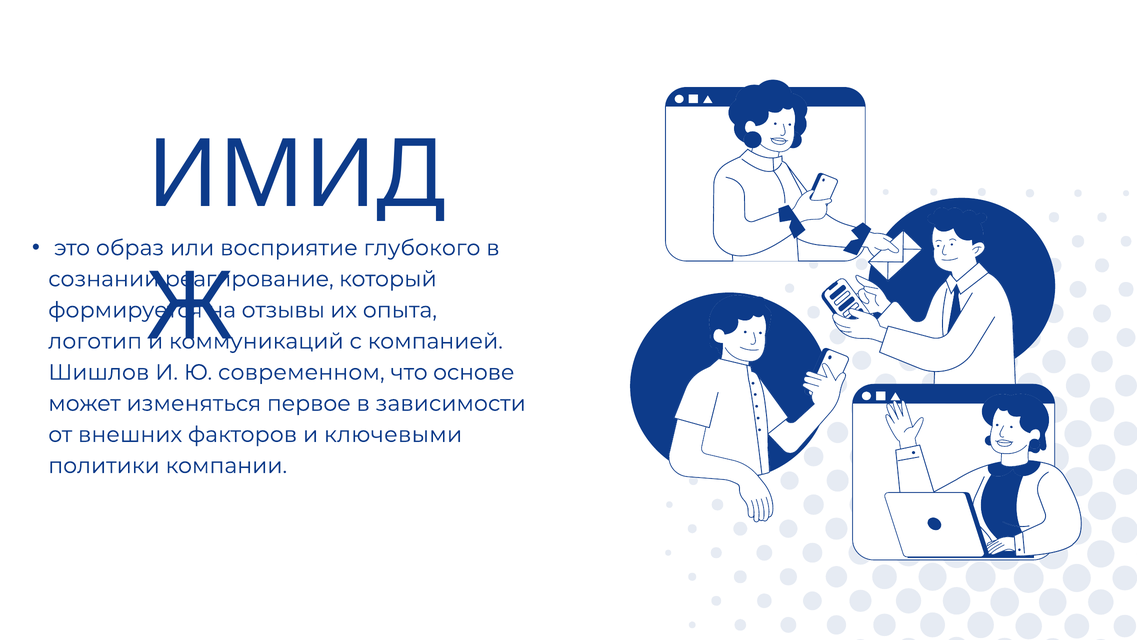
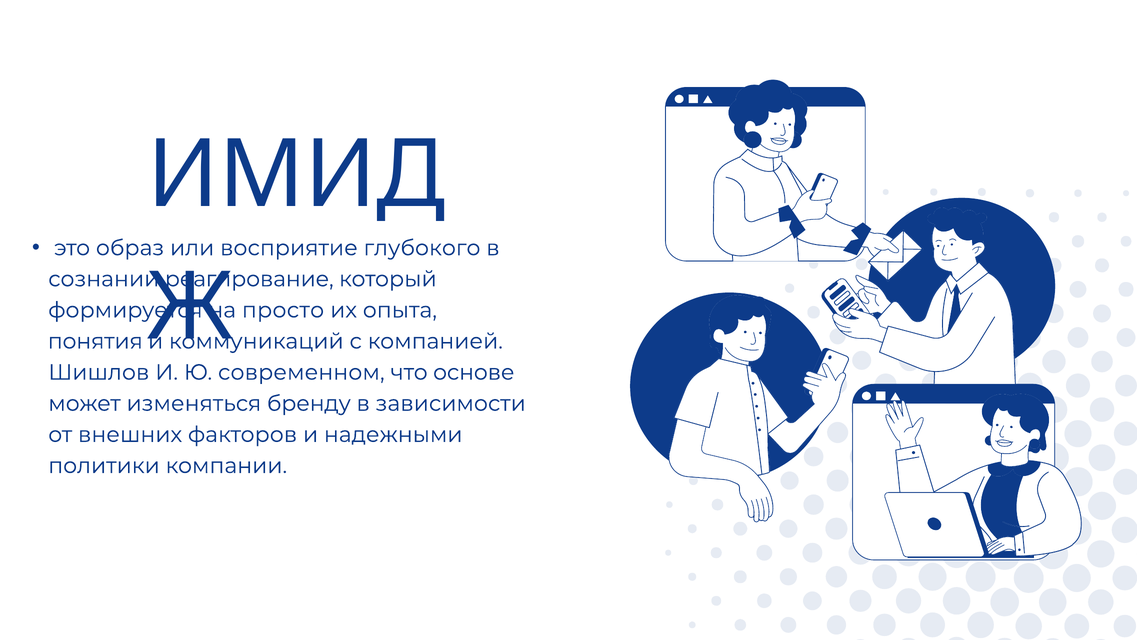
отзывы: отзывы -> просто (283, 310)
логотип: логотип -> понятия (95, 341)
первое: первое -> бренду (309, 403)
ключевыми: ключевыми -> надежными (393, 434)
